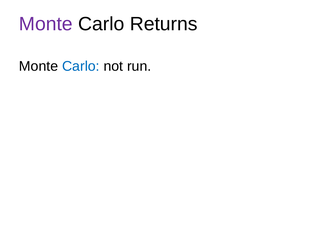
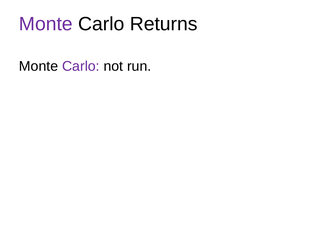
Carlo colour: blue -> purple (81, 66)
